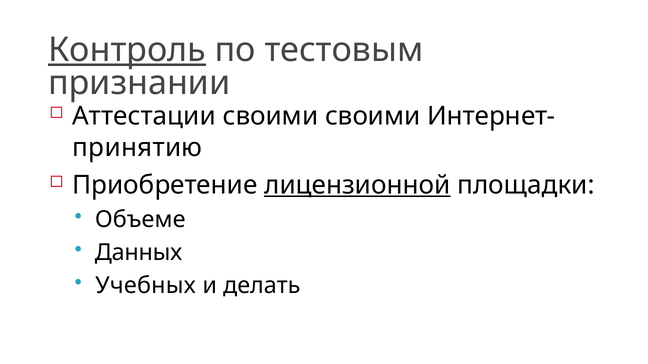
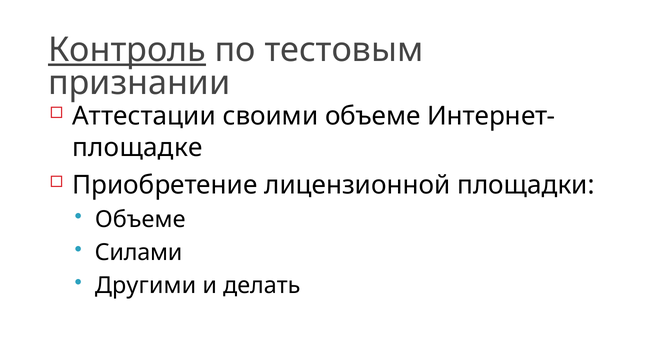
своими своими: своими -> объеме (373, 117)
принятию: принятию -> площадке (137, 148)
лицензионной underline: present -> none (357, 185)
Данных: Данных -> Силами (139, 253)
Учебных: Учебных -> Другими (146, 286)
